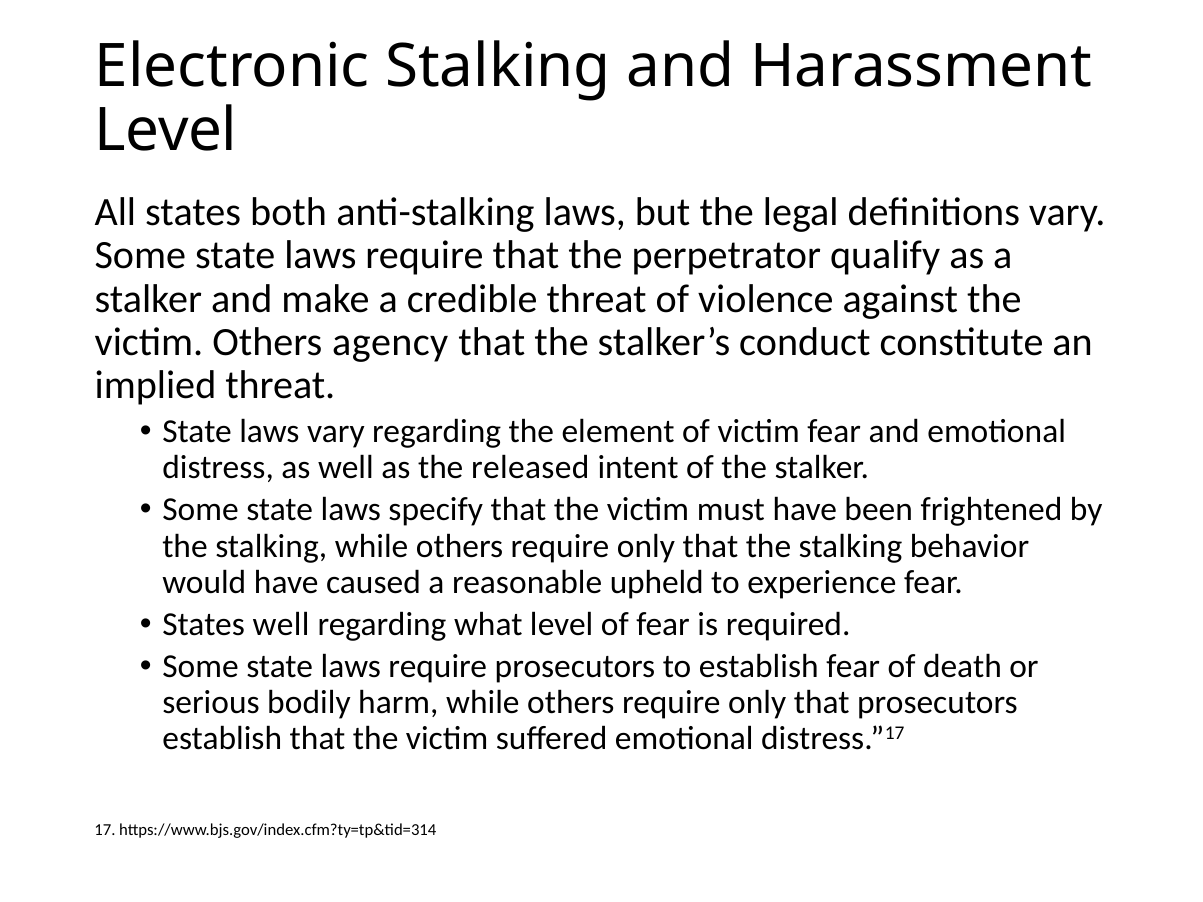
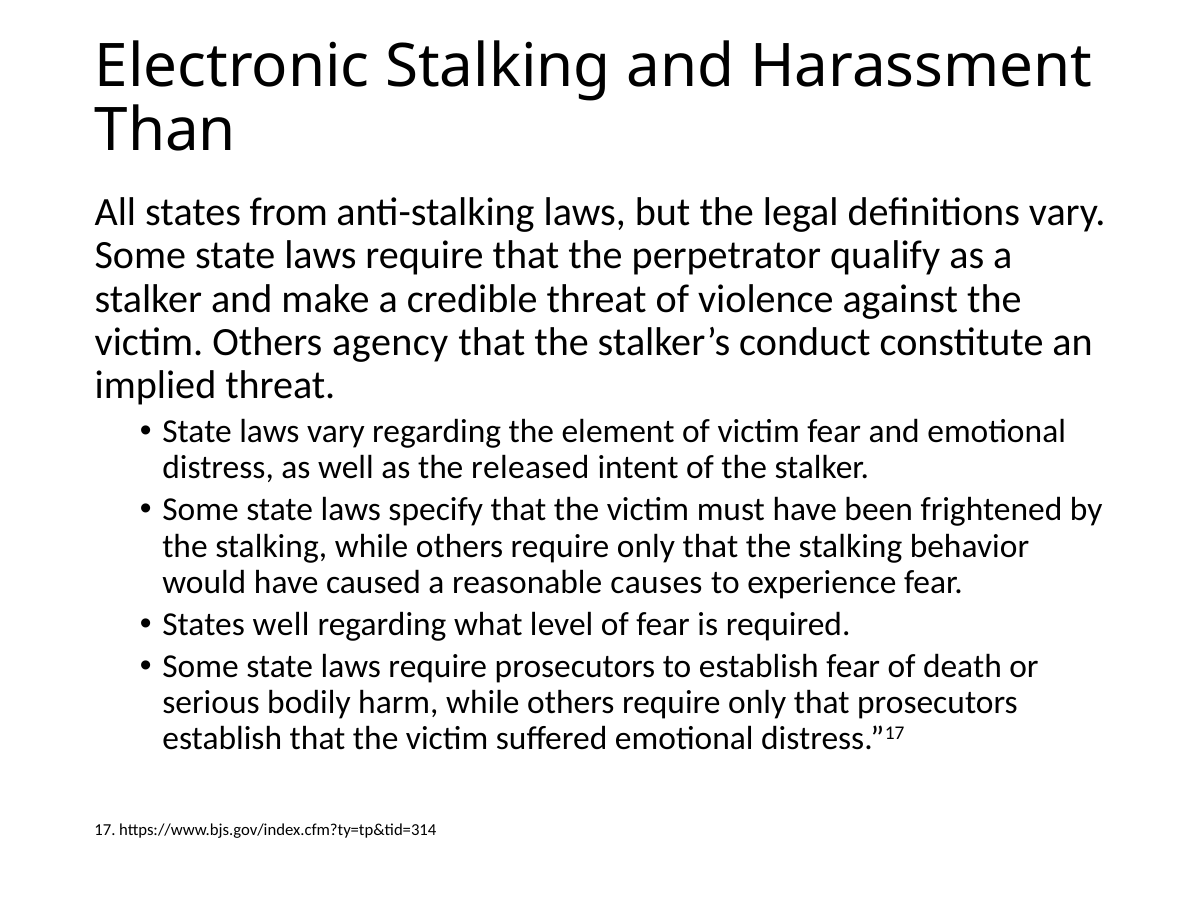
Level: Level -> Than (165, 131)
both: both -> from (289, 213)
upheld: upheld -> causes (656, 582)
